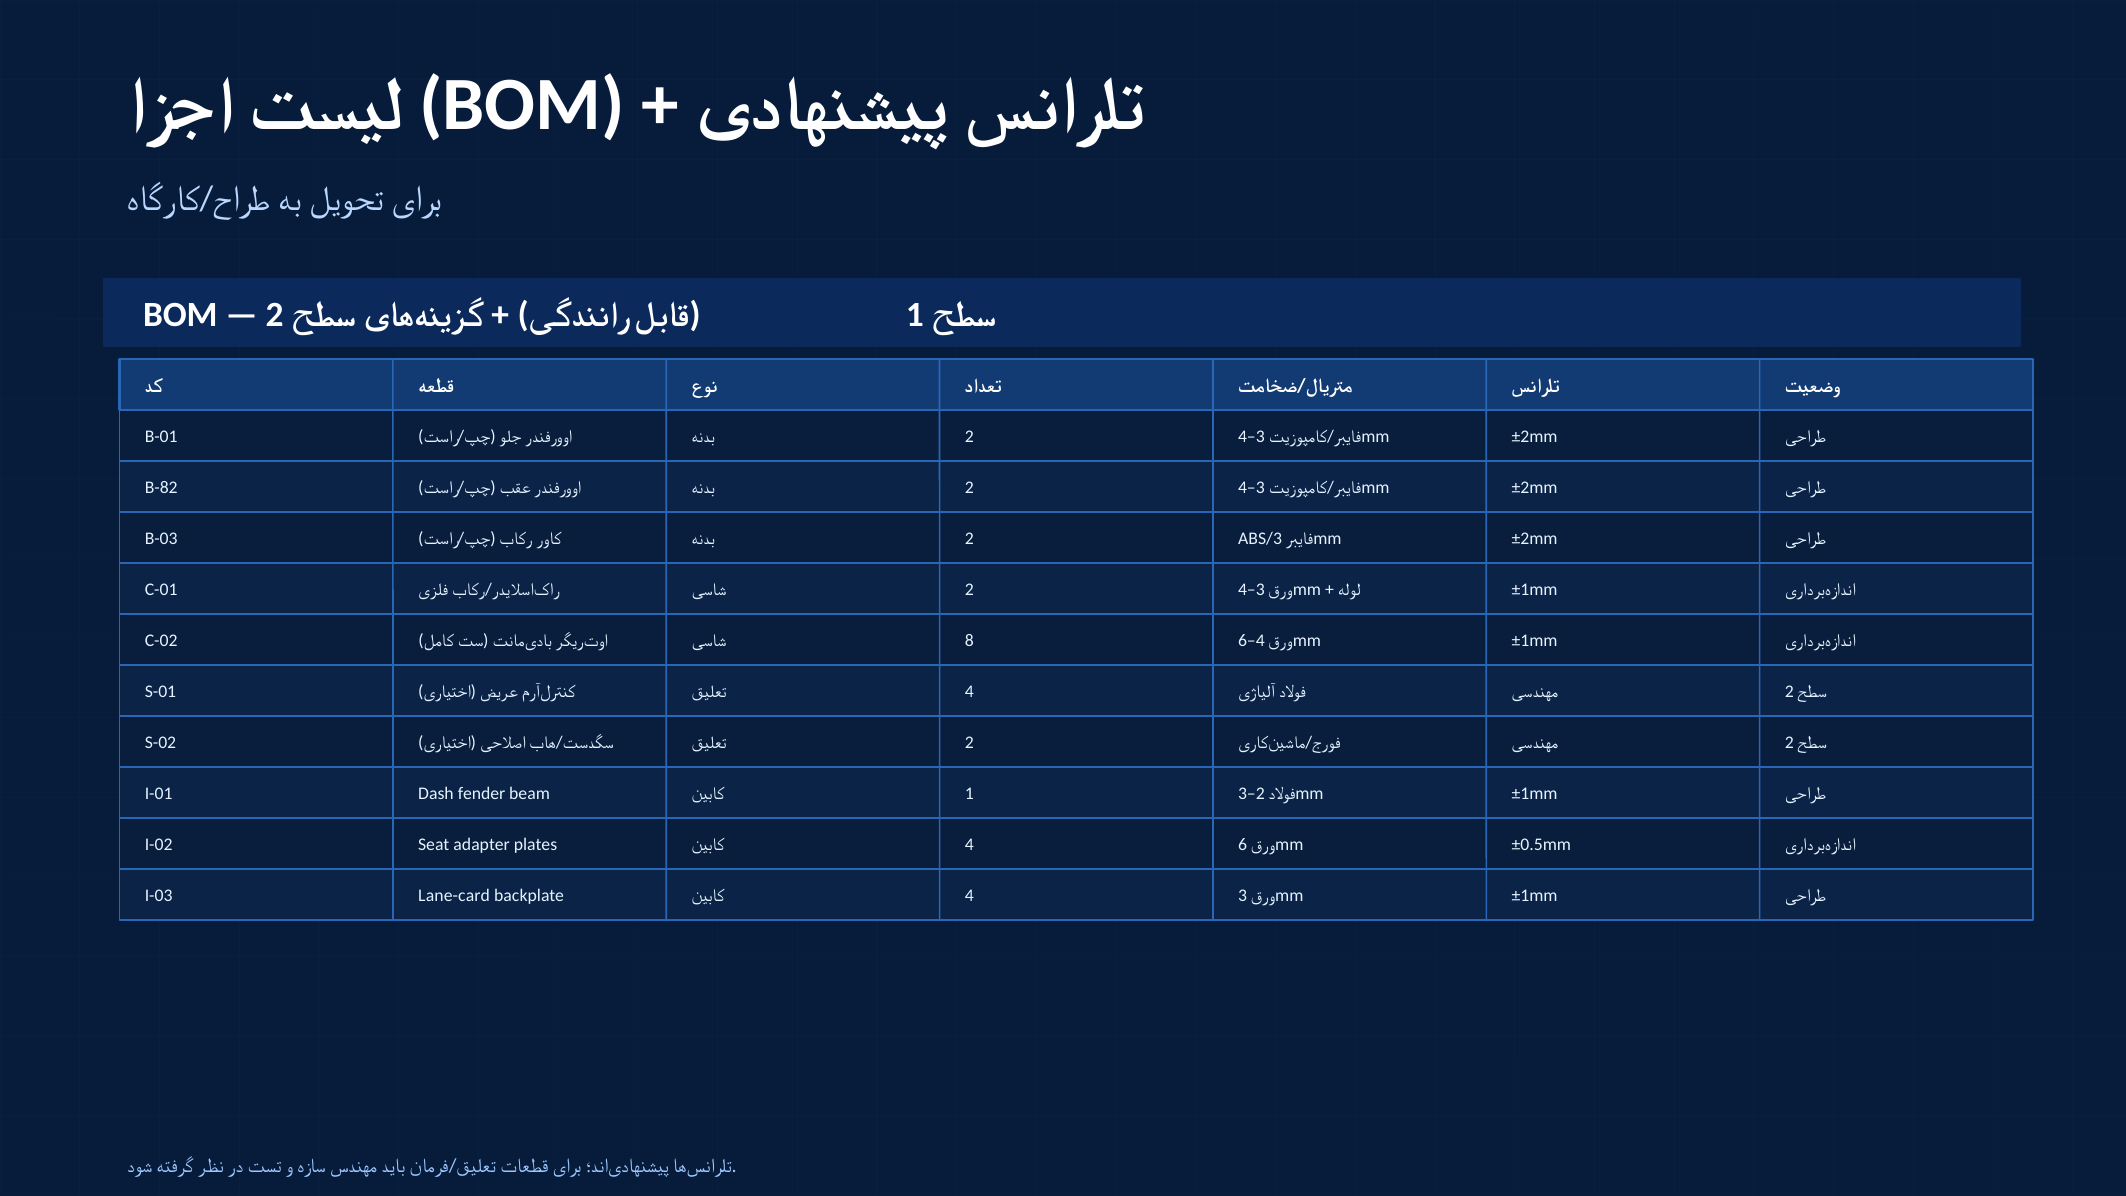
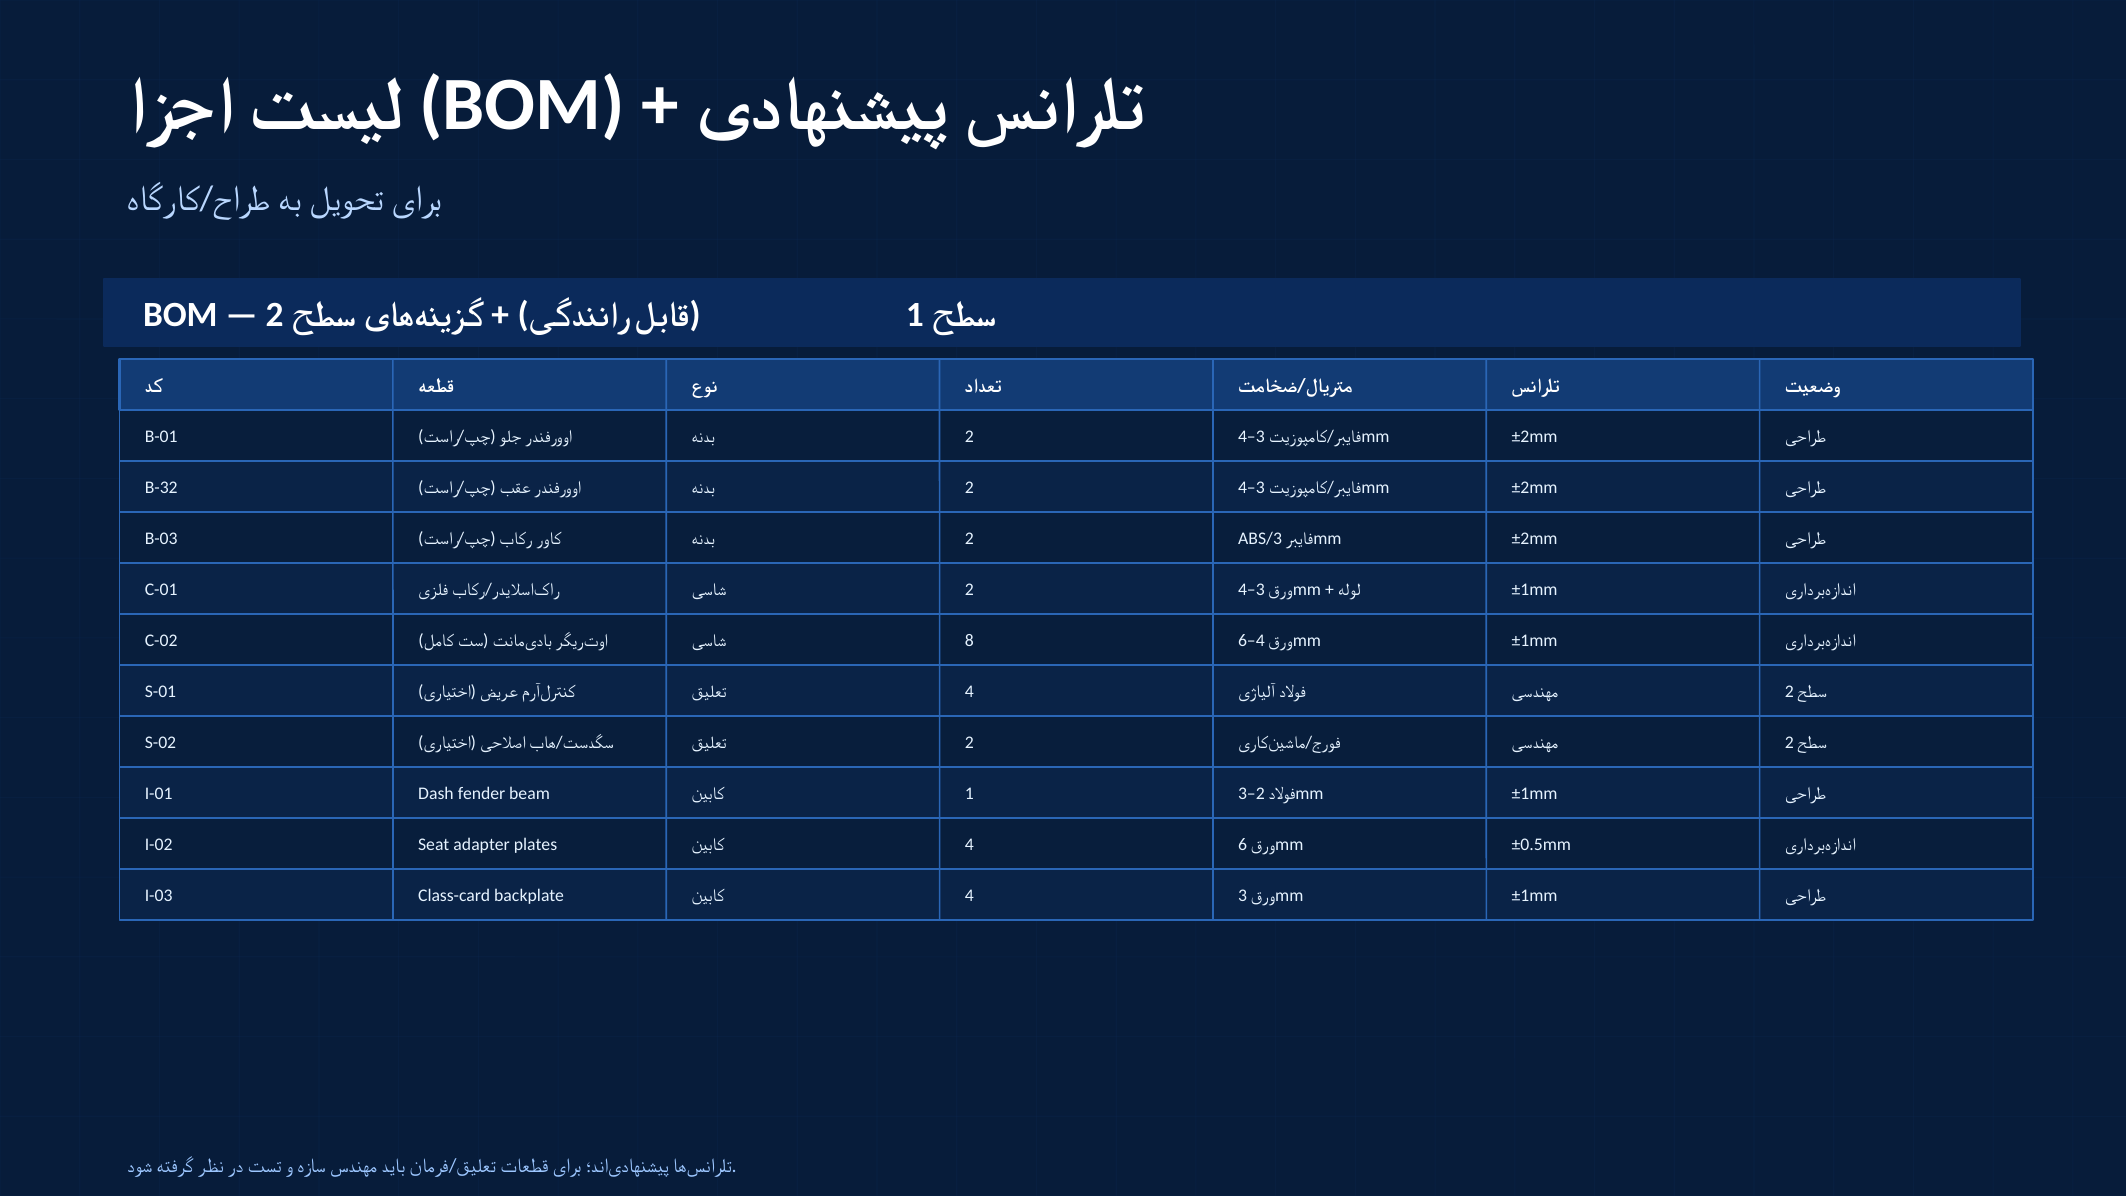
B-82: B-82 -> B-32 (161, 488)
Lane-card: Lane-card -> Class-card (454, 896)
